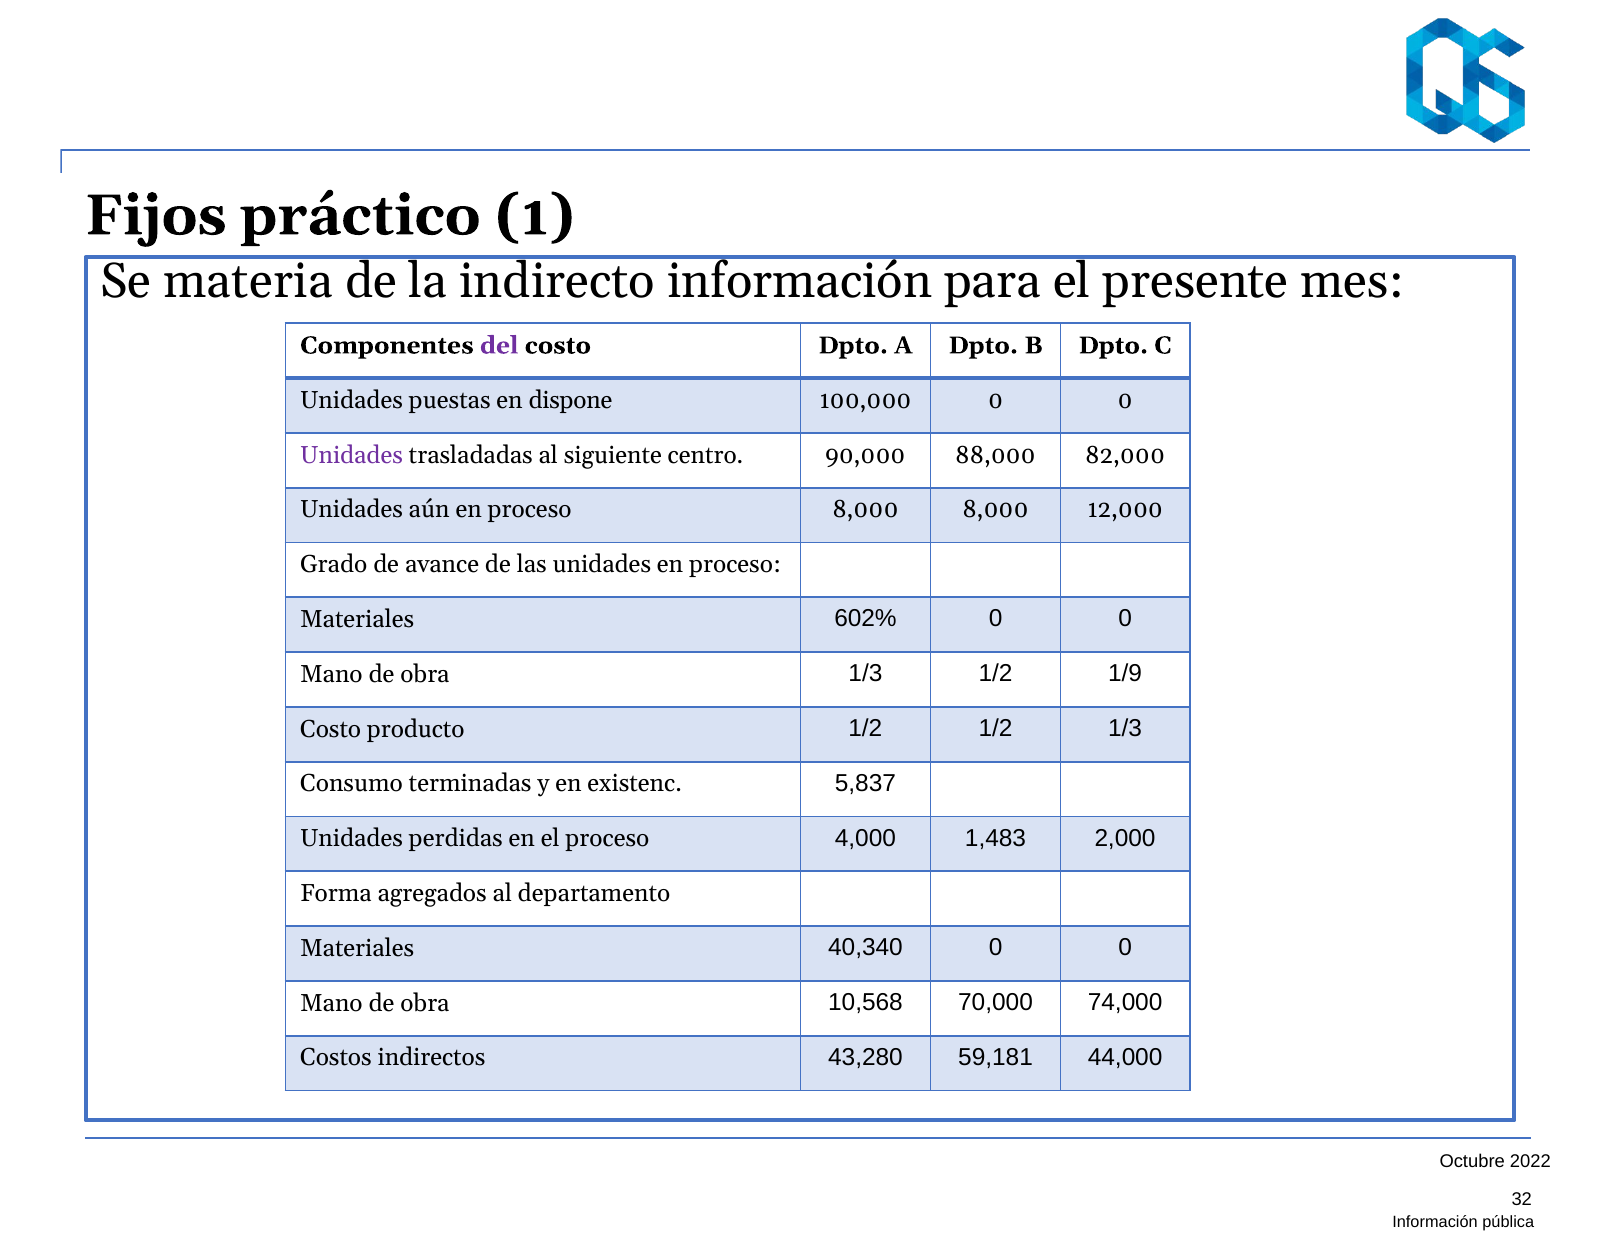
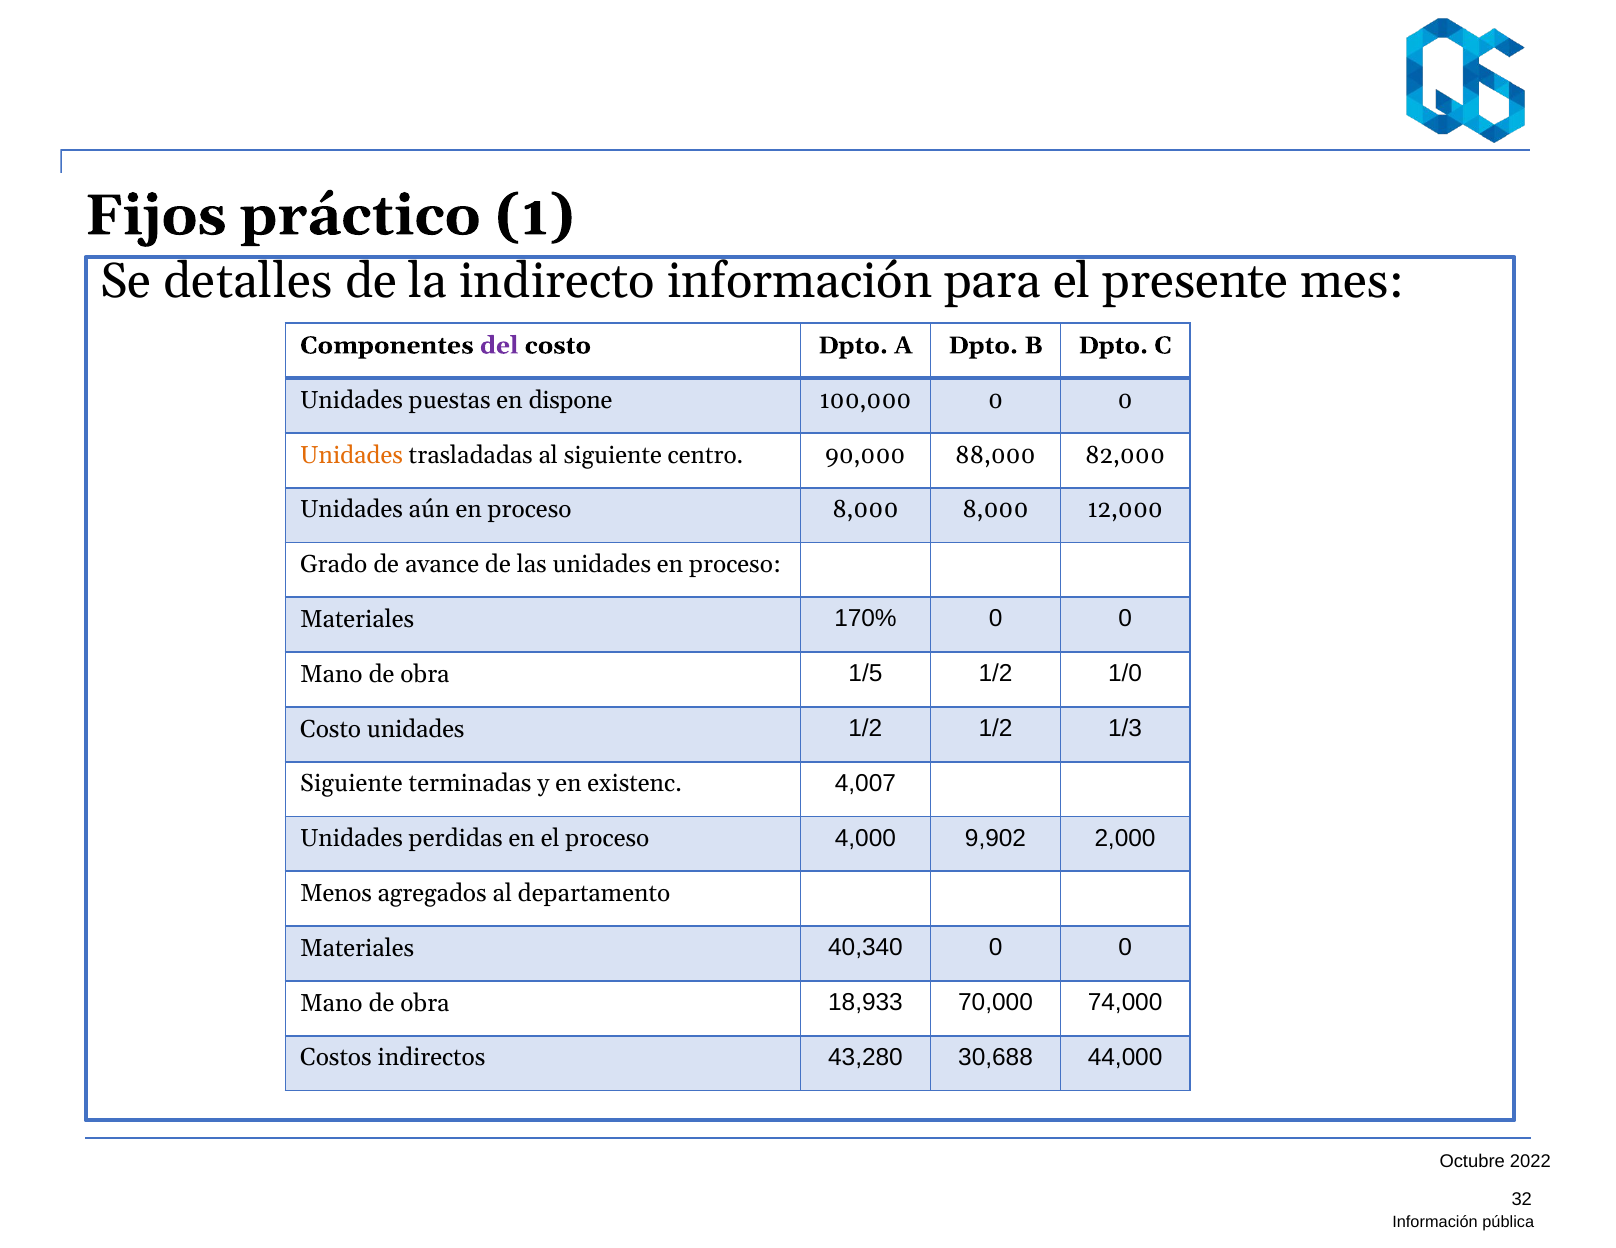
materia: materia -> detalles (248, 281)
Unidades colour: purple -> orange (352, 455)
602%: 602% -> 170% (865, 619)
obra 1/3: 1/3 -> 1/5 (865, 674)
1/9: 1/9 -> 1/0 (1125, 674)
Costo producto: producto -> unidades (416, 729)
Consumo: Consumo -> Siguiente (351, 784)
5,837: 5,837 -> 4,007 (865, 784)
1,483: 1,483 -> 9,902 (995, 839)
Forma: Forma -> Menos (336, 894)
10,568: 10,568 -> 18,933 (865, 1003)
59,181: 59,181 -> 30,688 (996, 1058)
